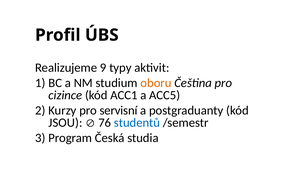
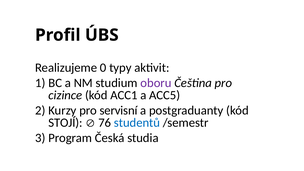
9: 9 -> 0 (103, 68)
oboru colour: orange -> purple (156, 83)
JSOU: JSOU -> STOJÍ (65, 123)
